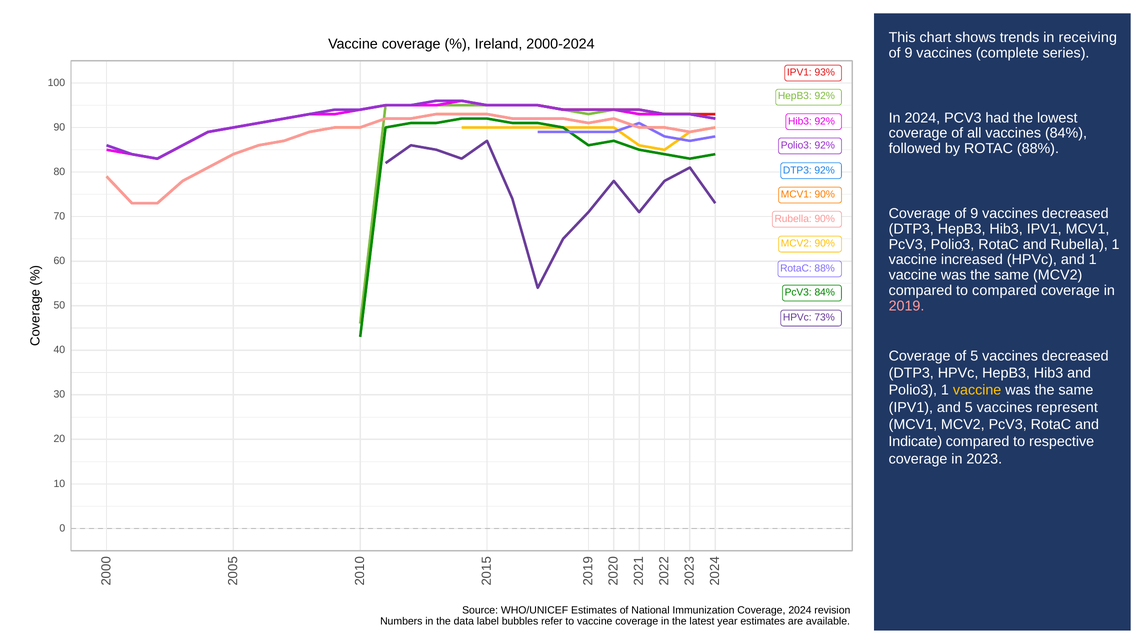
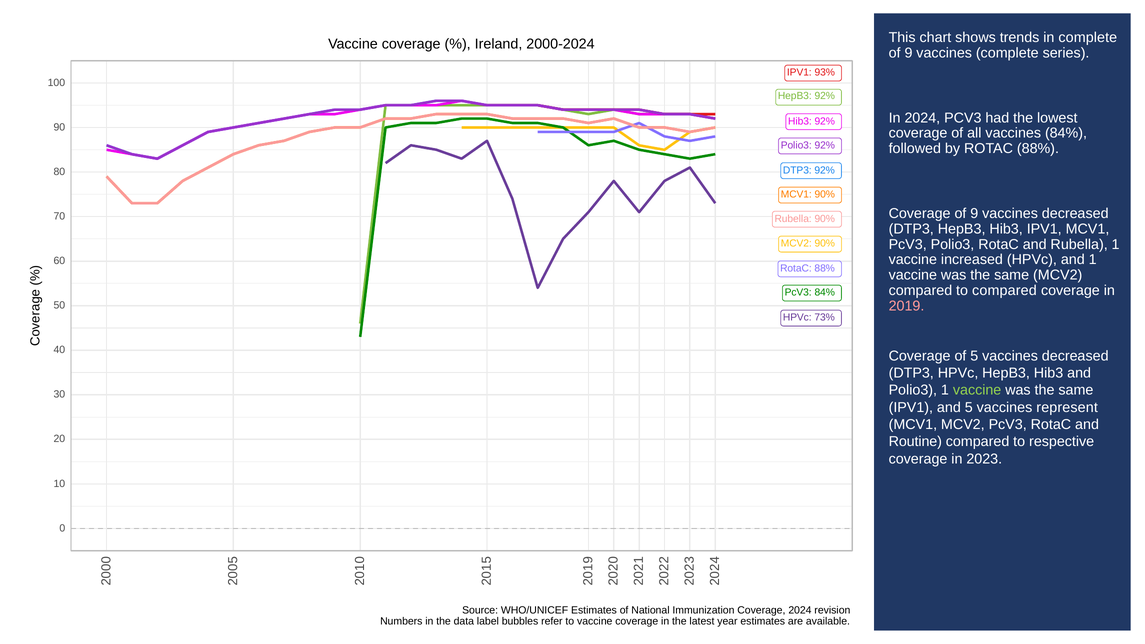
in receiving: receiving -> complete (1088, 38)
vaccine colour: yellow -> light green (977, 390)
Indicate: Indicate -> Routine (915, 442)
